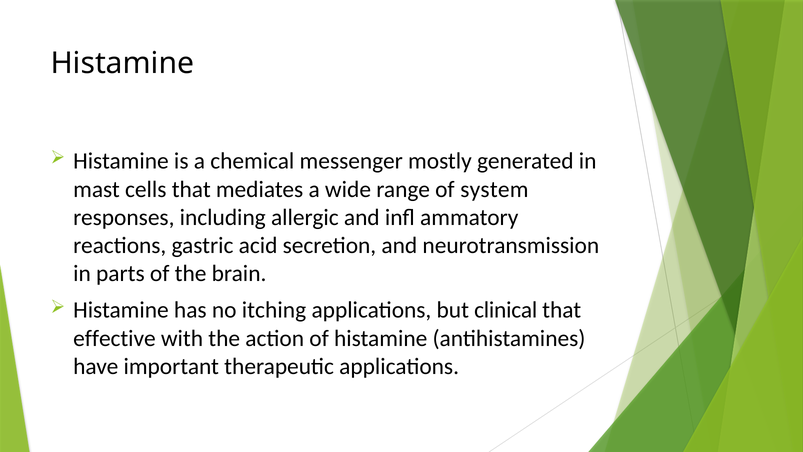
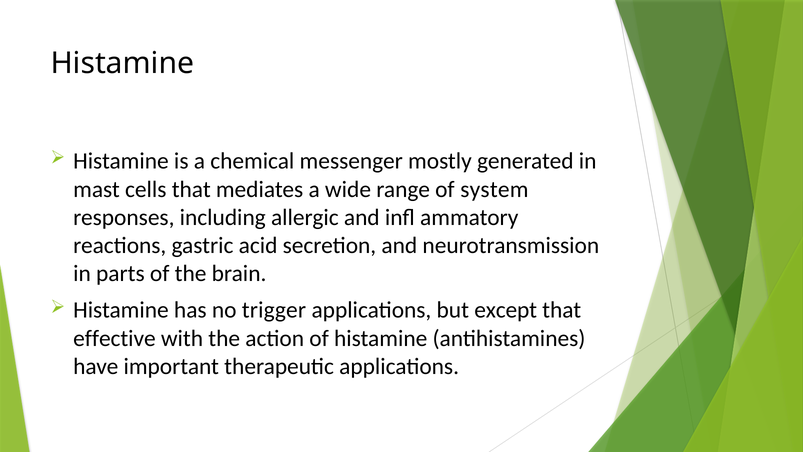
itching: itching -> trigger (274, 310)
clinical: clinical -> except (506, 310)
